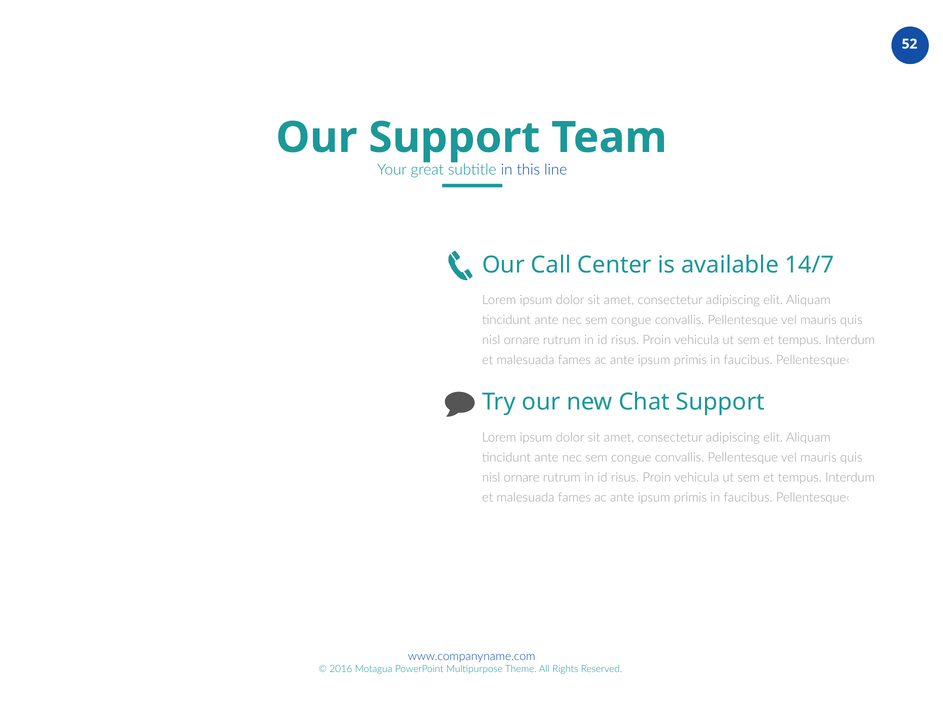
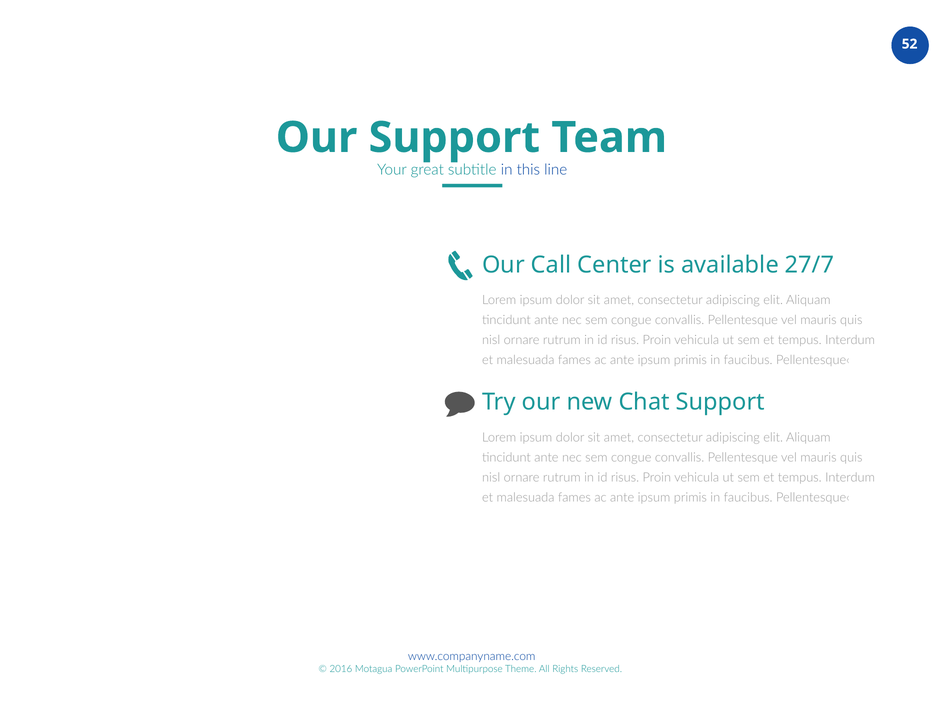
14/7: 14/7 -> 27/7 (810, 265)
